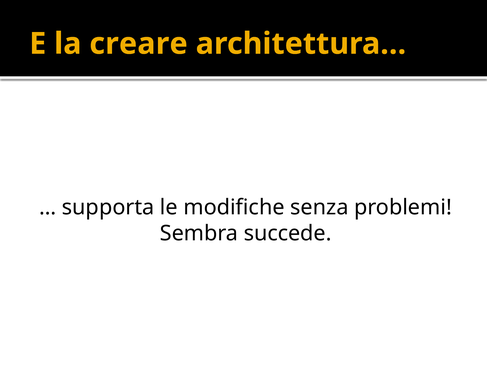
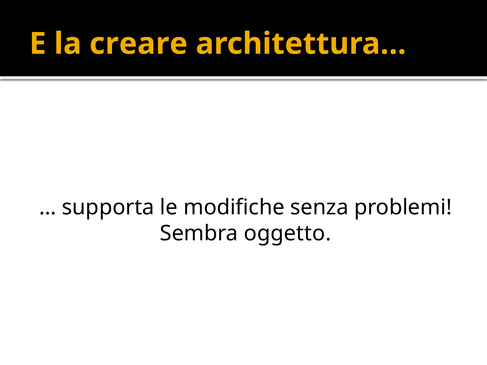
succede: succede -> oggetto (288, 233)
